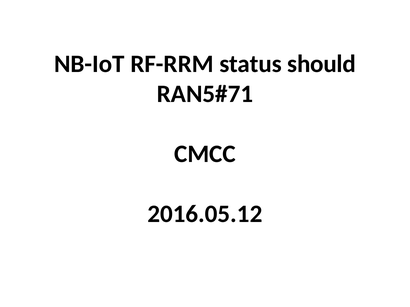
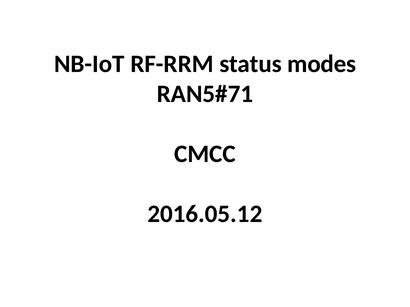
should: should -> modes (322, 64)
